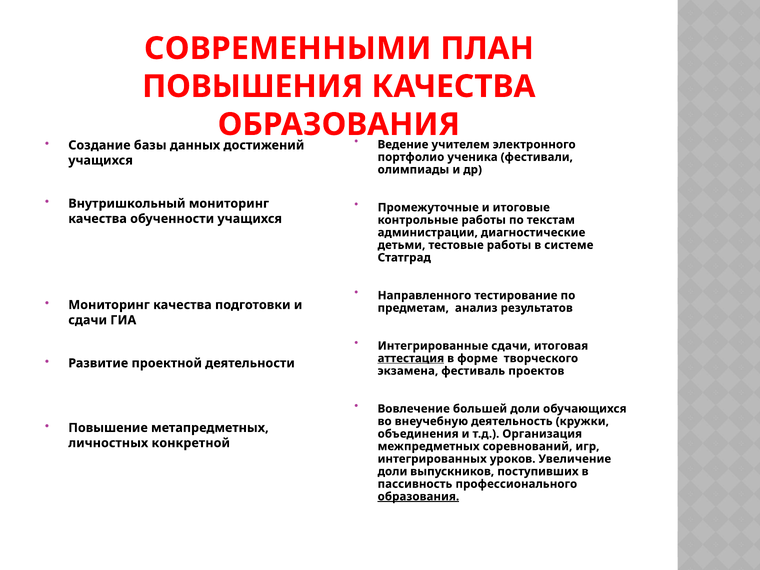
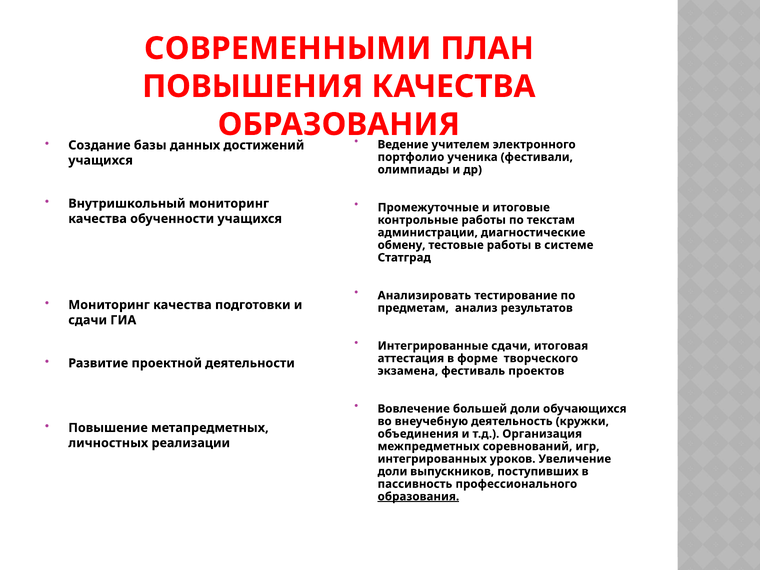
детьми: детьми -> обмену (402, 245)
Направленного: Направленного -> Анализировать (424, 295)
аттестация underline: present -> none (411, 358)
конкретной: конкретной -> реализации (191, 443)
